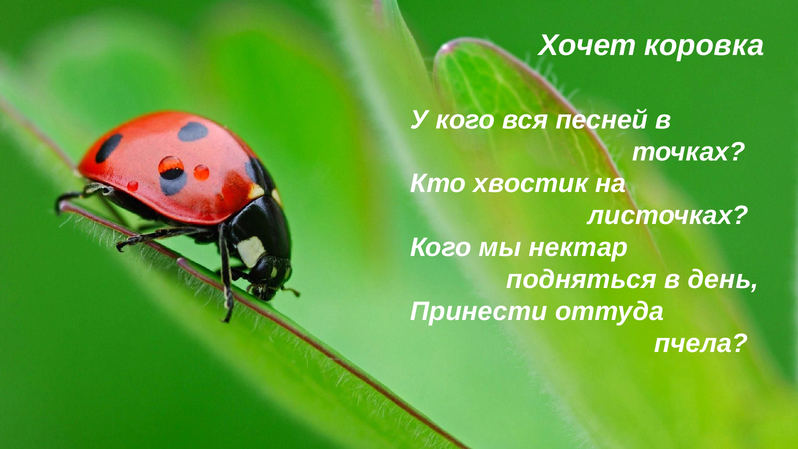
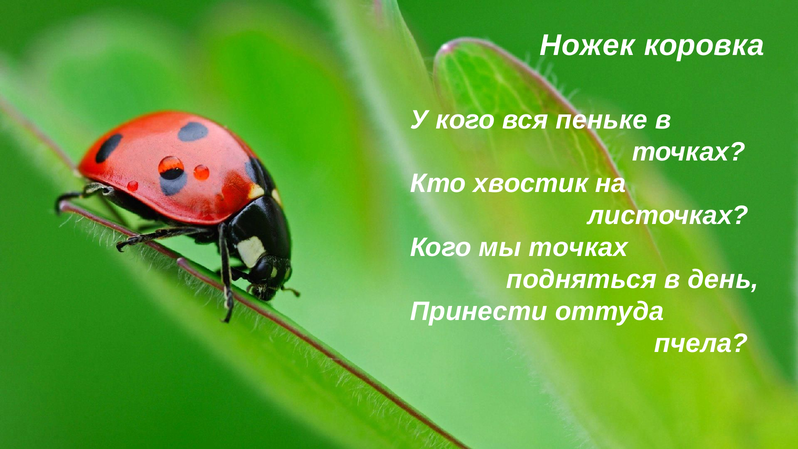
Хочет: Хочет -> Ножек (587, 46)
песней: песней -> пеньке (602, 120)
мы нектар: нектар -> точках (578, 248)
